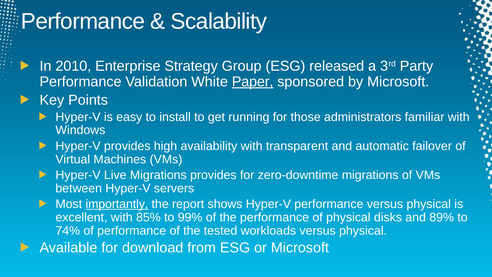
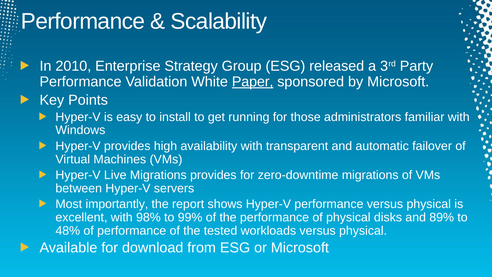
importantly underline: present -> none (117, 204)
85%: 85% -> 98% (148, 217)
74%: 74% -> 48% (68, 230)
